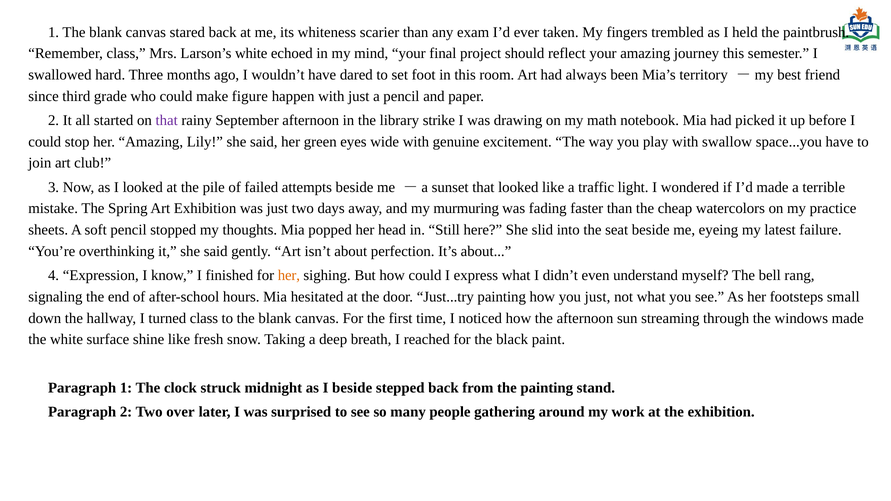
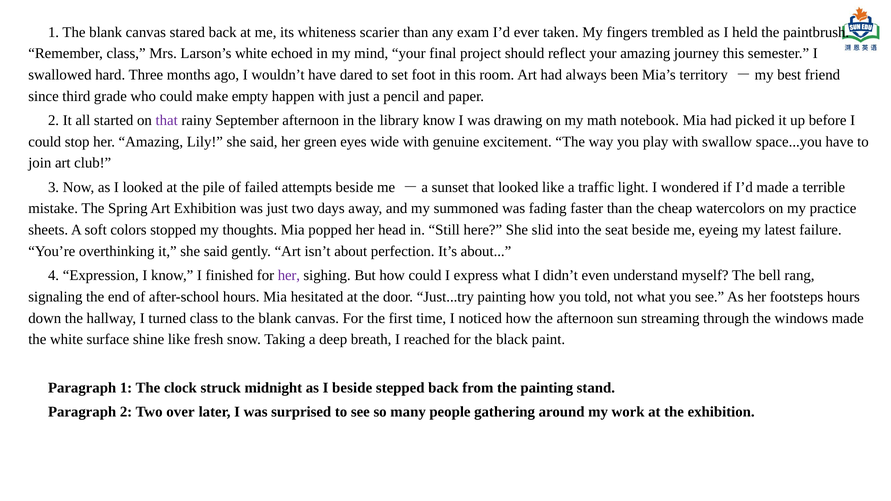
figure: figure -> empty (250, 96)
library strike: strike -> know (439, 120)
murmuring: murmuring -> summoned (466, 209)
soft pencil: pencil -> colors (129, 230)
her colour: orange -> purple (289, 276)
you just: just -> told (598, 297)
footsteps small: small -> hours (843, 297)
